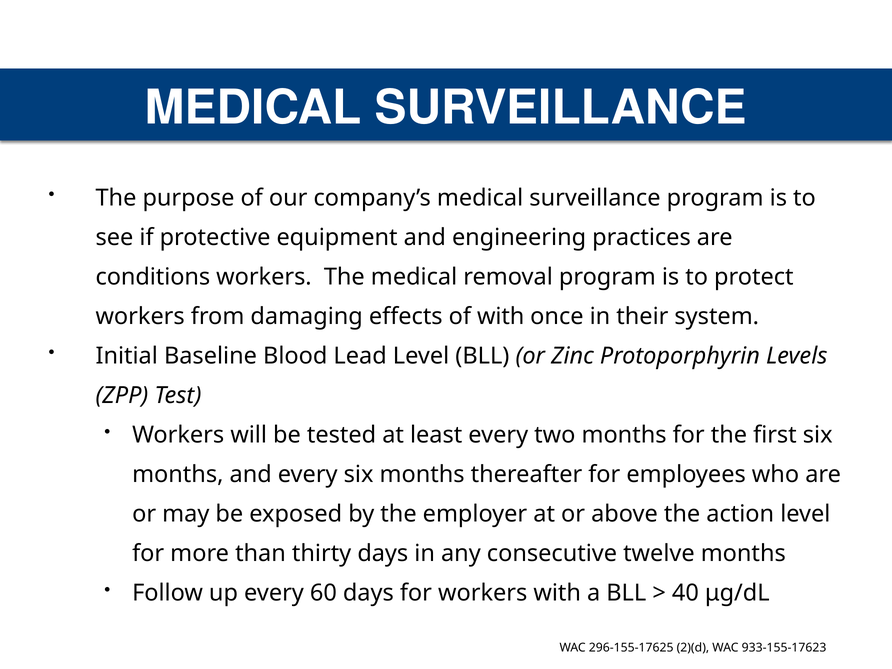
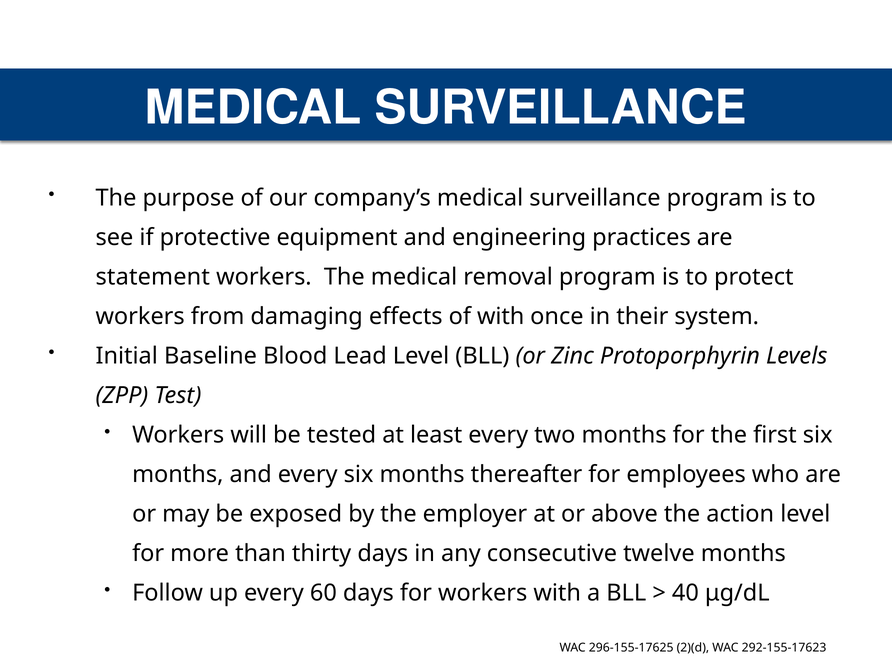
conditions: conditions -> statement (153, 277)
933-155-17623: 933-155-17623 -> 292-155-17623 (784, 648)
